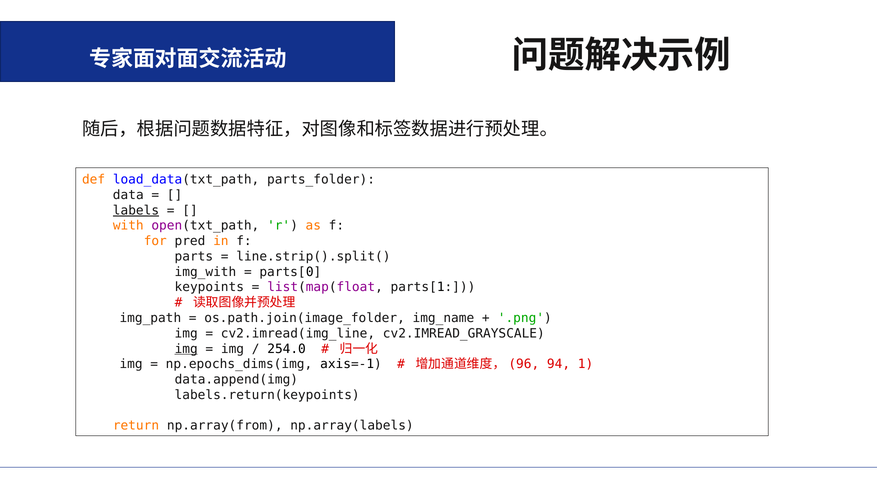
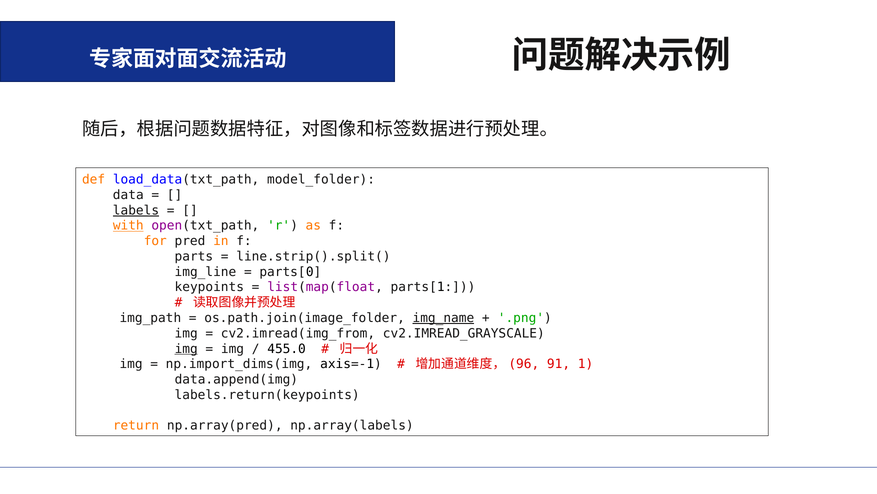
parts_folder: parts_folder -> model_folder (321, 179)
with underline: none -> present (128, 225)
img_with: img_with -> img_line (205, 272)
img_name underline: none -> present (443, 318)
cv2.imread(img_line: cv2.imread(img_line -> cv2.imread(img_from (298, 333)
254.0: 254.0 -> 455.0 (287, 348)
np.epochs_dims(img: np.epochs_dims(img -> np.import_dims(img (239, 364)
94: 94 -> 91 (559, 364)
np.array(from: np.array(from -> np.array(pred (225, 425)
